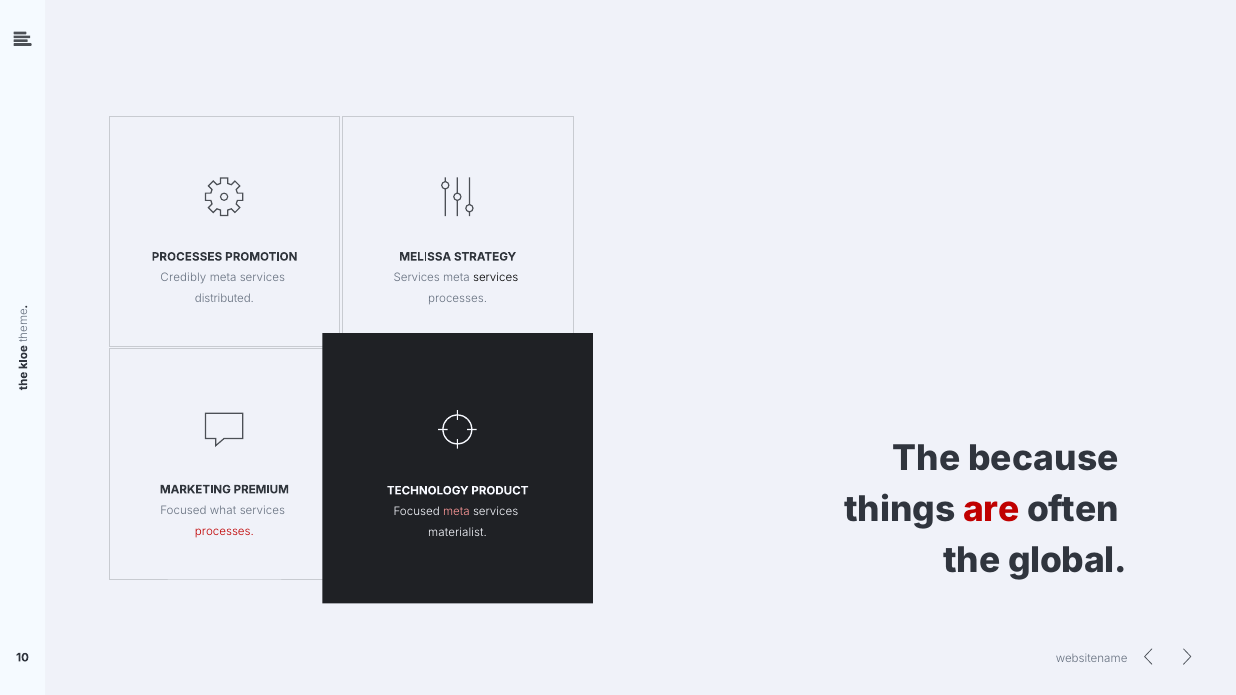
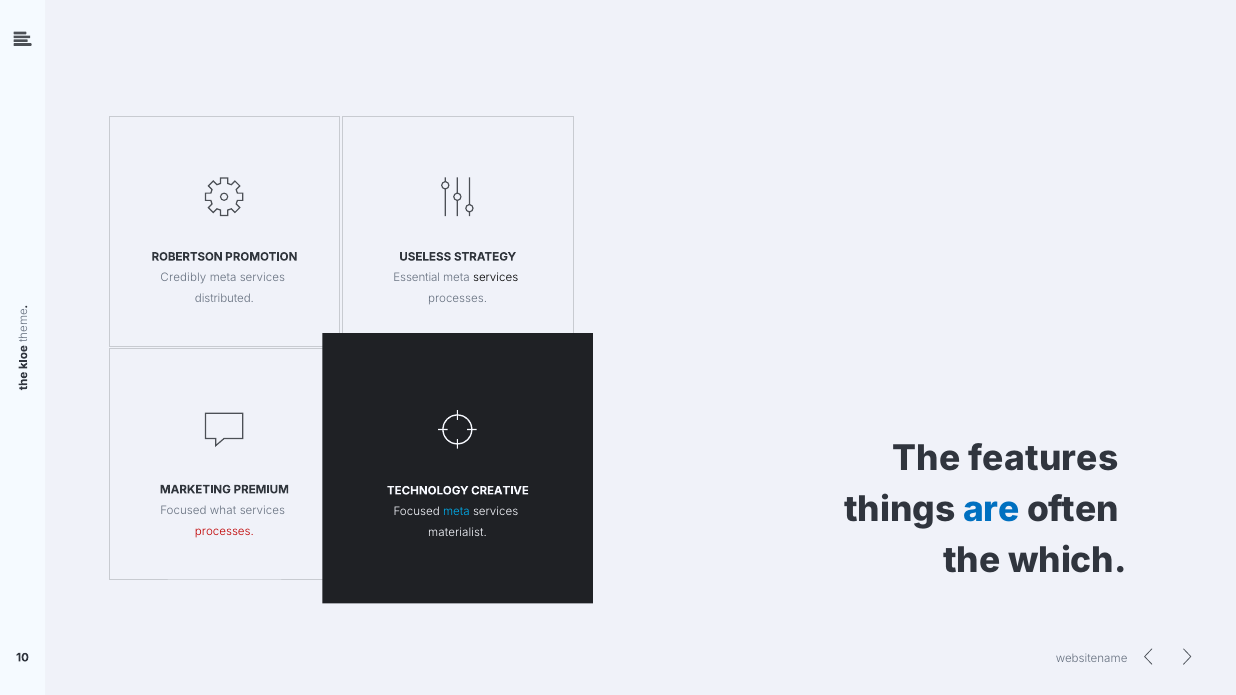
PROCESSES: PROCESSES -> ROBERTSON (187, 257)
MELISSA: MELISSA -> USELESS (425, 257)
Services: Services -> Essential (417, 278)
because: because -> features (1043, 459)
PRODUCT: PRODUCT -> CREATIVE (500, 491)
are colour: red -> blue (992, 510)
meta colour: pink -> light blue (456, 512)
global: global -> which (1067, 561)
